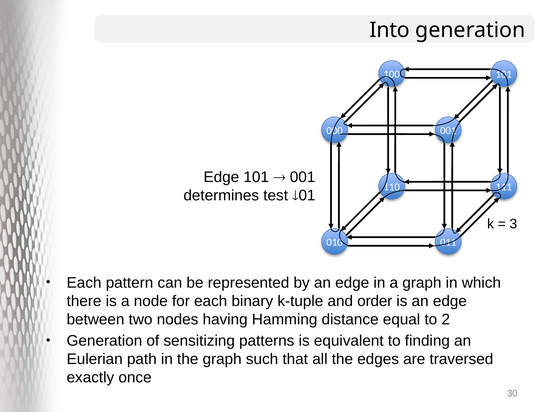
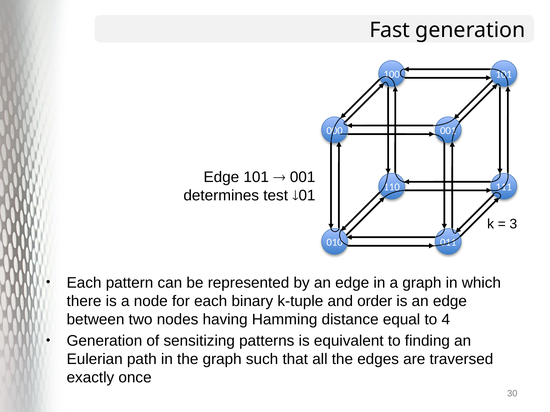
Into: Into -> Fast (390, 30)
2: 2 -> 4 (446, 320)
